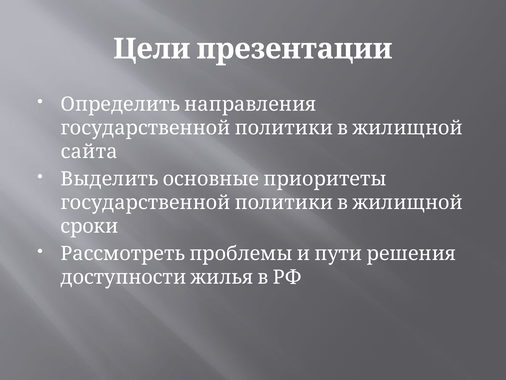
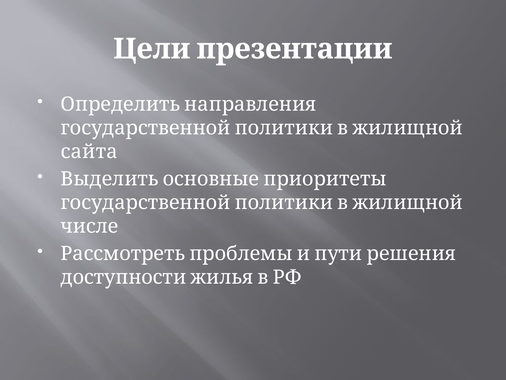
сроки: сроки -> числе (89, 226)
